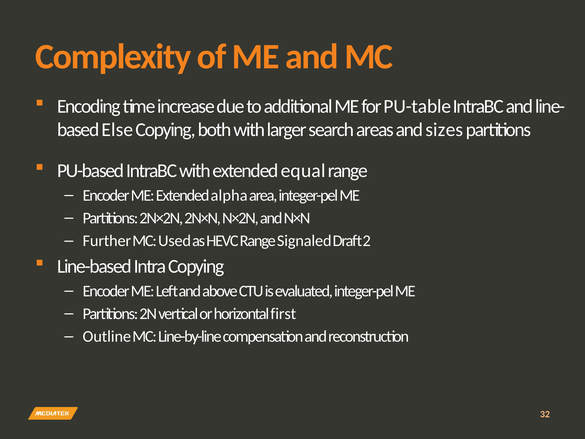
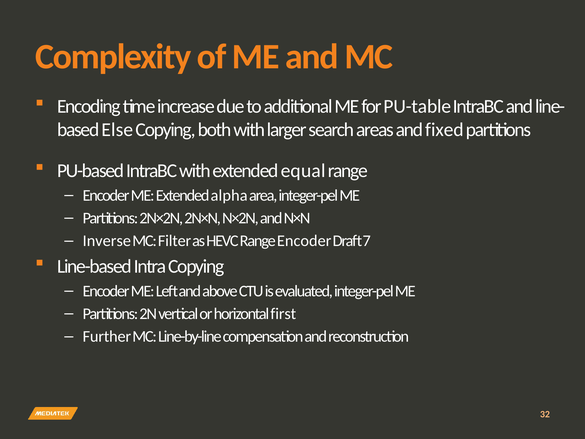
sizes: sizes -> fixed (444, 130)
Further: Further -> Inverse (107, 241)
Used: Used -> Filter (175, 241)
Range Signaled: Signaled -> Encoder (304, 241)
2: 2 -> 7 (367, 241)
Outline: Outline -> Further (107, 336)
